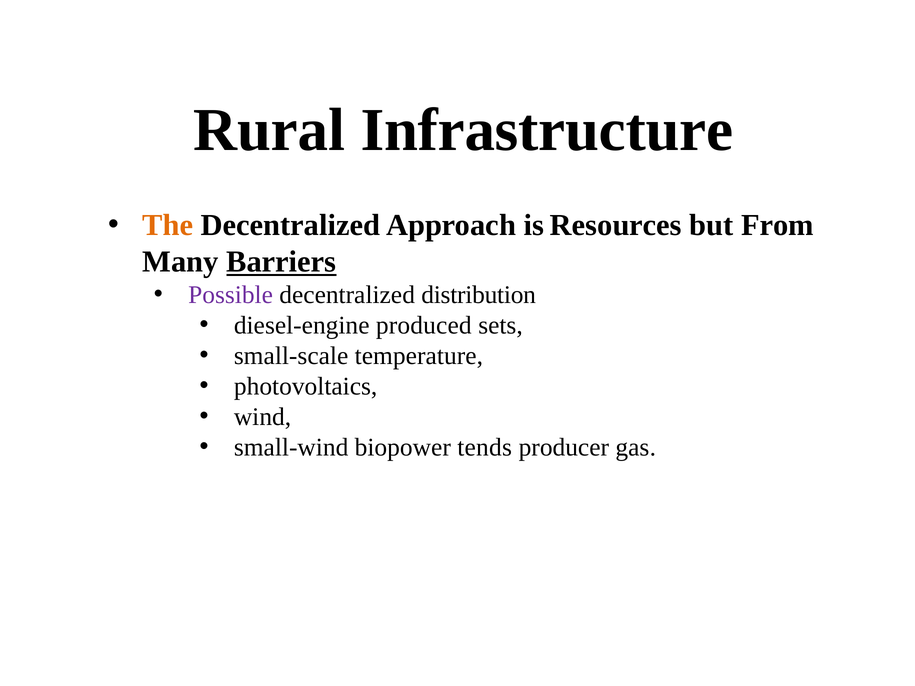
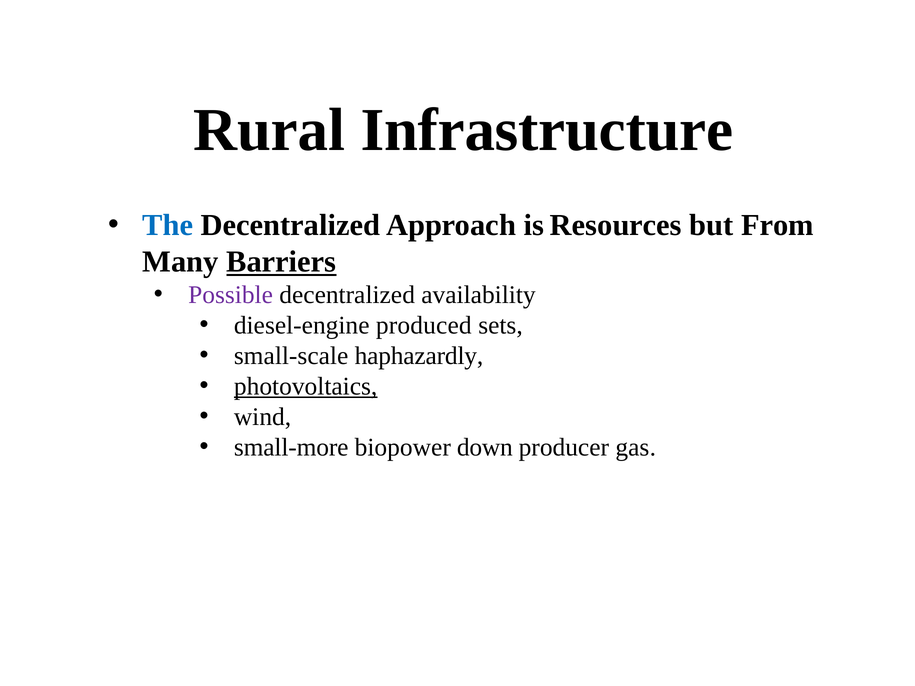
The colour: orange -> blue (168, 225)
distribution: distribution -> availability (478, 295)
temperature: temperature -> haphazardly (419, 356)
photovoltaics underline: none -> present (306, 387)
small-wind: small-wind -> small-more (291, 448)
tends: tends -> down (485, 448)
